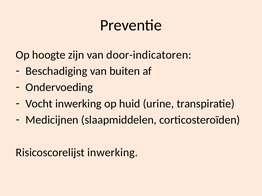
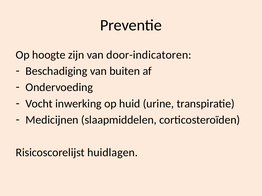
Risicoscorelijst inwerking: inwerking -> huidlagen (113, 153)
